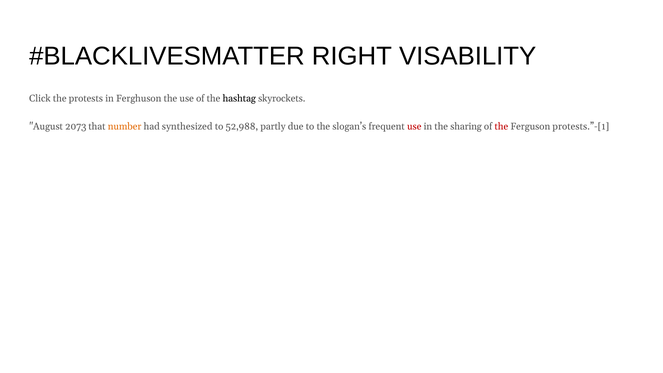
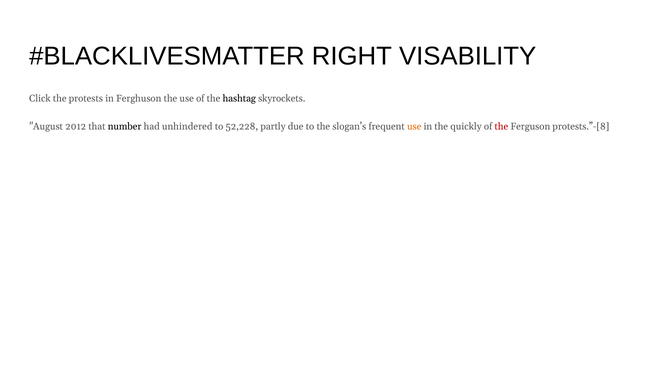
2073: 2073 -> 2012 (76, 126)
number colour: orange -> black (125, 126)
synthesized: synthesized -> unhindered (187, 126)
52,988: 52,988 -> 52,228 (242, 126)
use colour: red -> orange (414, 126)
sharing: sharing -> quickly (466, 126)
protests.”-[1: protests.”-[1 -> protests.”-[8 (581, 126)
